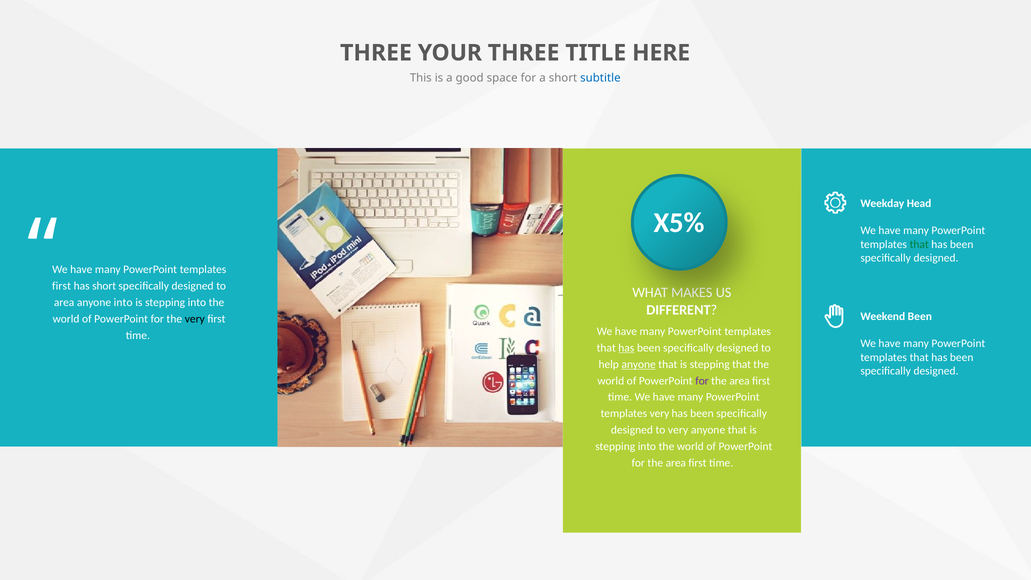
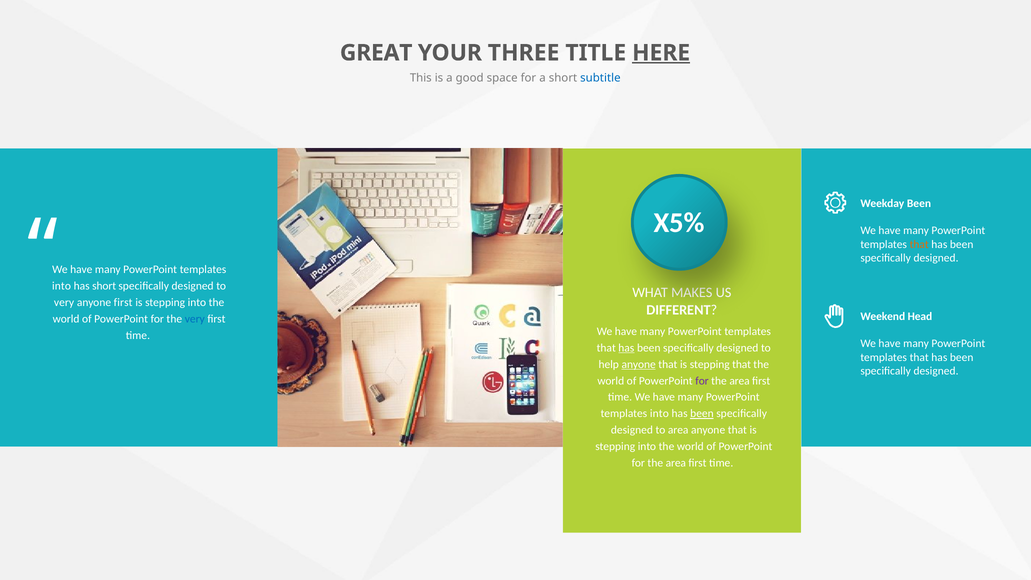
THREE: THREE -> GREAT (376, 53)
HERE underline: none -> present (661, 53)
Weekday Head: Head -> Been (919, 203)
that colour: green -> orange (919, 244)
first: first -> into (62, 286)
area: area -> very (64, 302)
anyone into: into -> first (123, 302)
Weekend Been: Been -> Head (920, 316)
very colour: black -> blue (195, 319)
very: very -> into (659, 413)
been underline: none -> present (702, 413)
to very: very -> area (678, 430)
